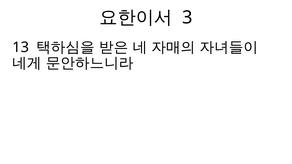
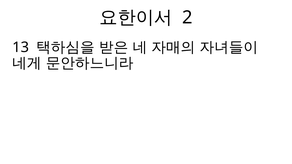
3: 3 -> 2 (187, 18)
